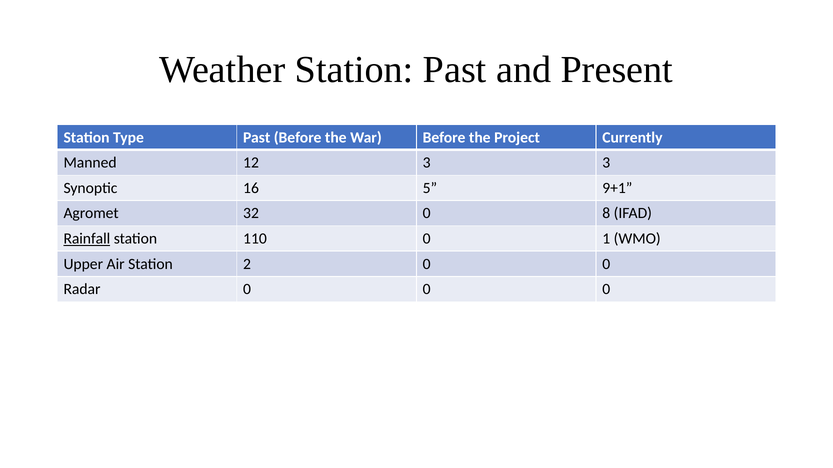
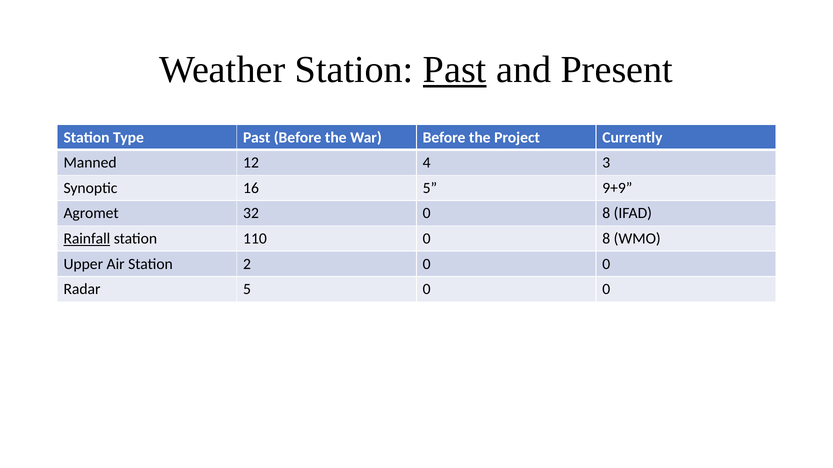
Past underline: none -> present (455, 70)
12 3: 3 -> 4 (427, 163)
9+1: 9+1 -> 9+9 (617, 188)
110 0 1: 1 -> 8 (606, 239)
Radar 0: 0 -> 5 (247, 290)
